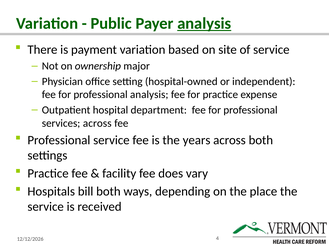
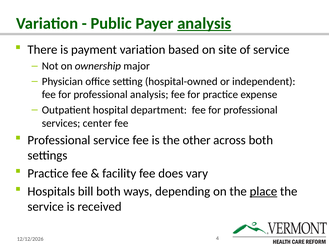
services across: across -> center (97, 123)
years: years -> other (197, 140)
place underline: none -> present (263, 191)
